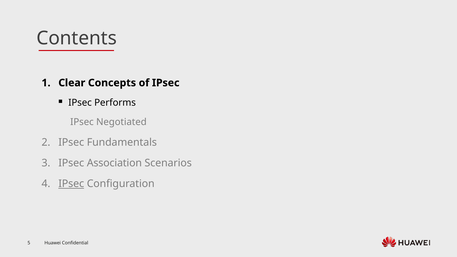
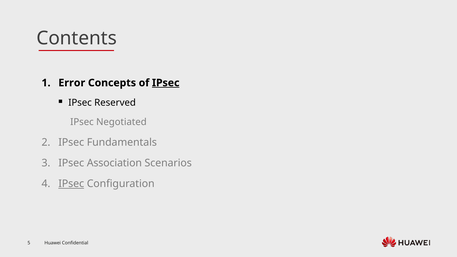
Clear: Clear -> Error (72, 83)
IPsec underline: none -> present (166, 83)
Performs: Performs -> Reserved (115, 103)
